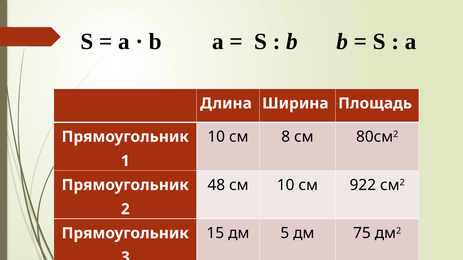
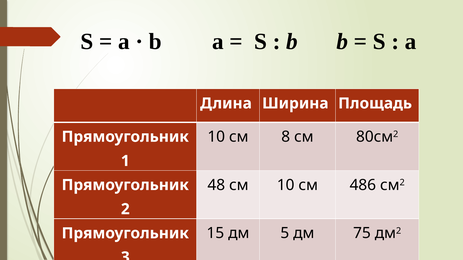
922: 922 -> 486 (363, 185)
